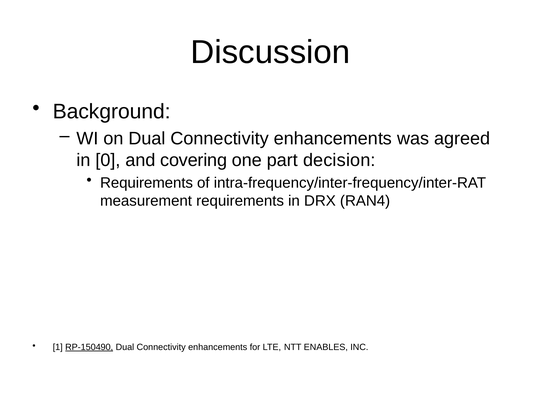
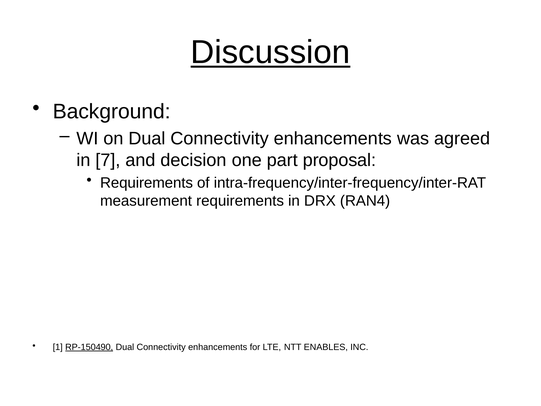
Discussion underline: none -> present (270, 52)
0: 0 -> 7 (108, 160)
covering: covering -> decision (194, 160)
decision: decision -> proposal (339, 160)
